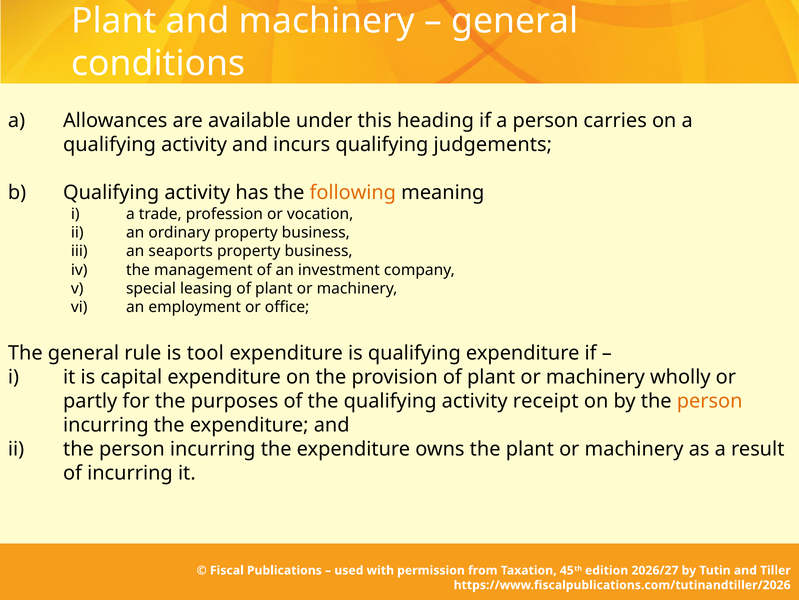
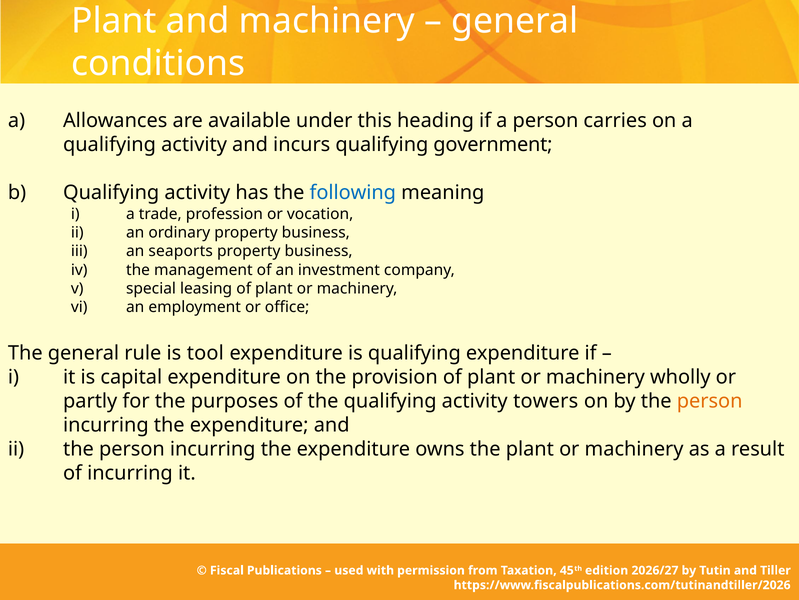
judgements: judgements -> government (493, 145)
following colour: orange -> blue (353, 193)
receipt: receipt -> towers (546, 400)
